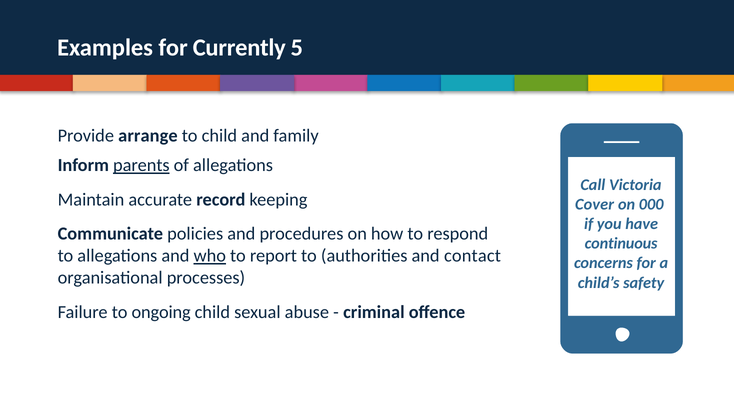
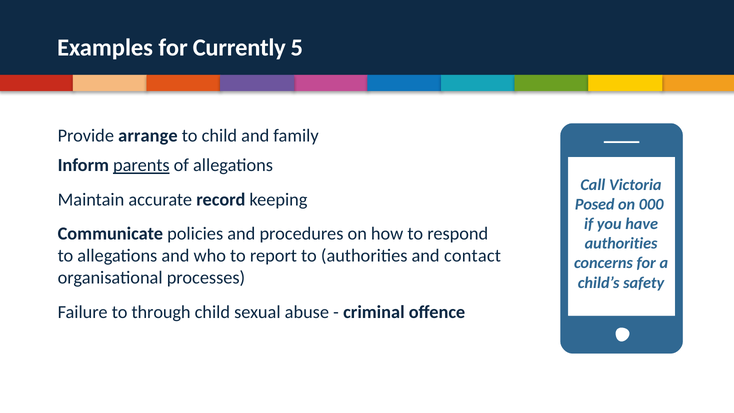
Cover: Cover -> Posed (595, 204)
continuous: continuous -> authorities (621, 243)
who underline: present -> none (210, 256)
ongoing: ongoing -> through (161, 312)
